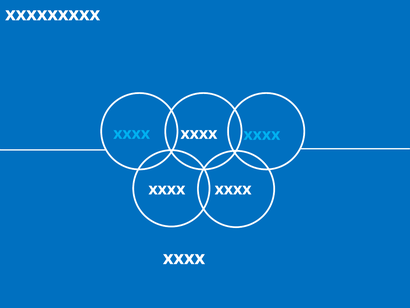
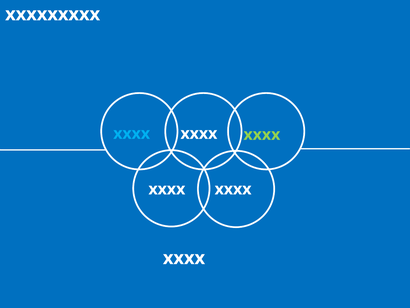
xxxx colour: light blue -> light green (262, 134)
